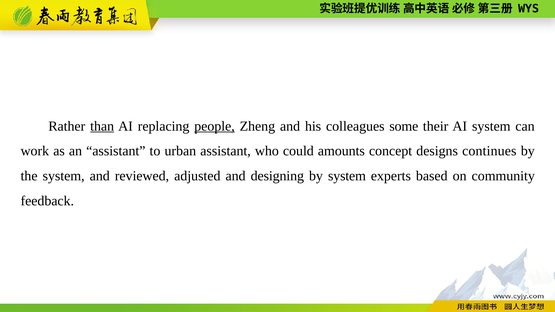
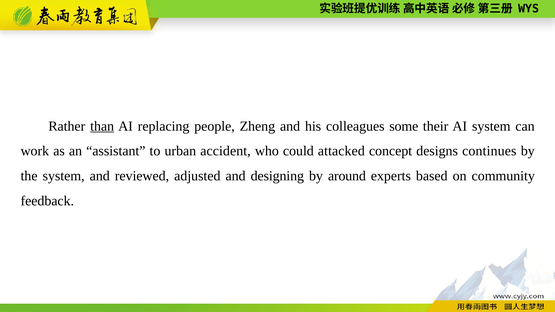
people underline: present -> none (215, 126)
urban assistant: assistant -> accident (226, 151)
amounts: amounts -> attacked (341, 151)
by system: system -> around (347, 176)
